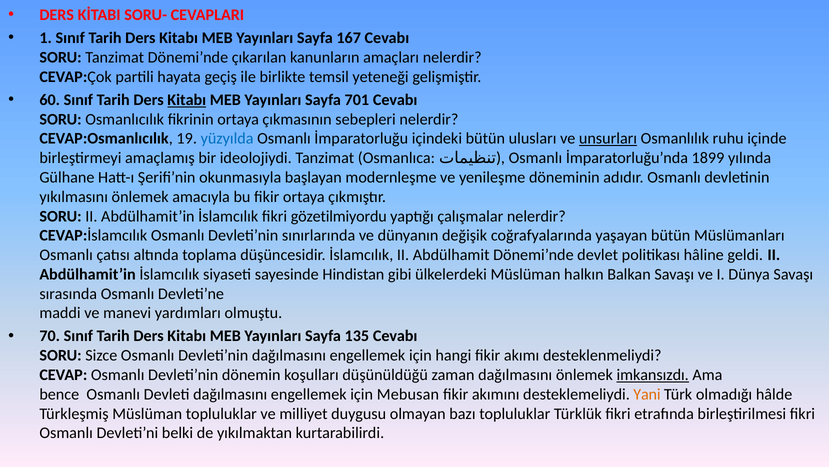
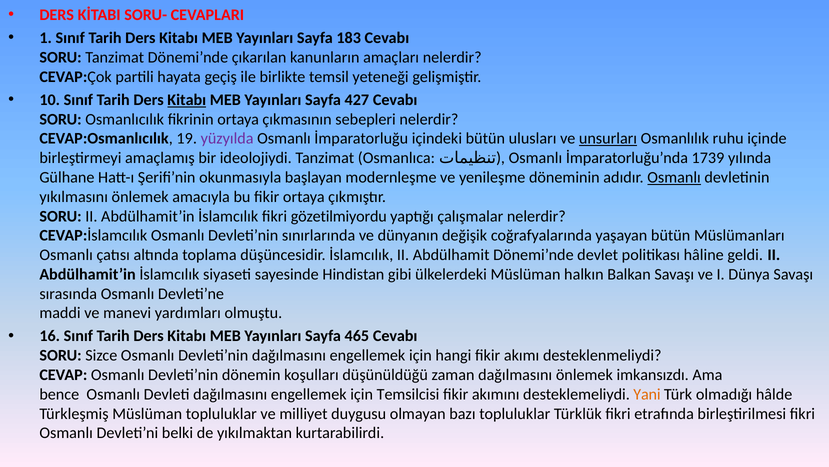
167: 167 -> 183 (349, 38)
60: 60 -> 10 (50, 100)
701: 701 -> 427 (357, 100)
yüzyılda colour: blue -> purple (227, 138)
1899: 1899 -> 1739 (708, 158)
Osmanlı underline: none -> present (674, 177)
70: 70 -> 16 (50, 336)
135: 135 -> 465 (357, 336)
imkansızdı underline: present -> none (653, 374)
Mebusan: Mebusan -> Temsilcisi (408, 394)
